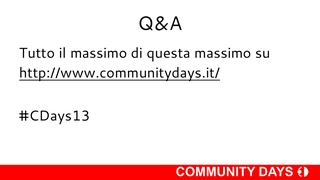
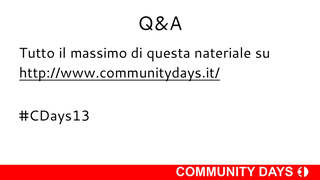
questa massimo: massimo -> nateriale (223, 53)
